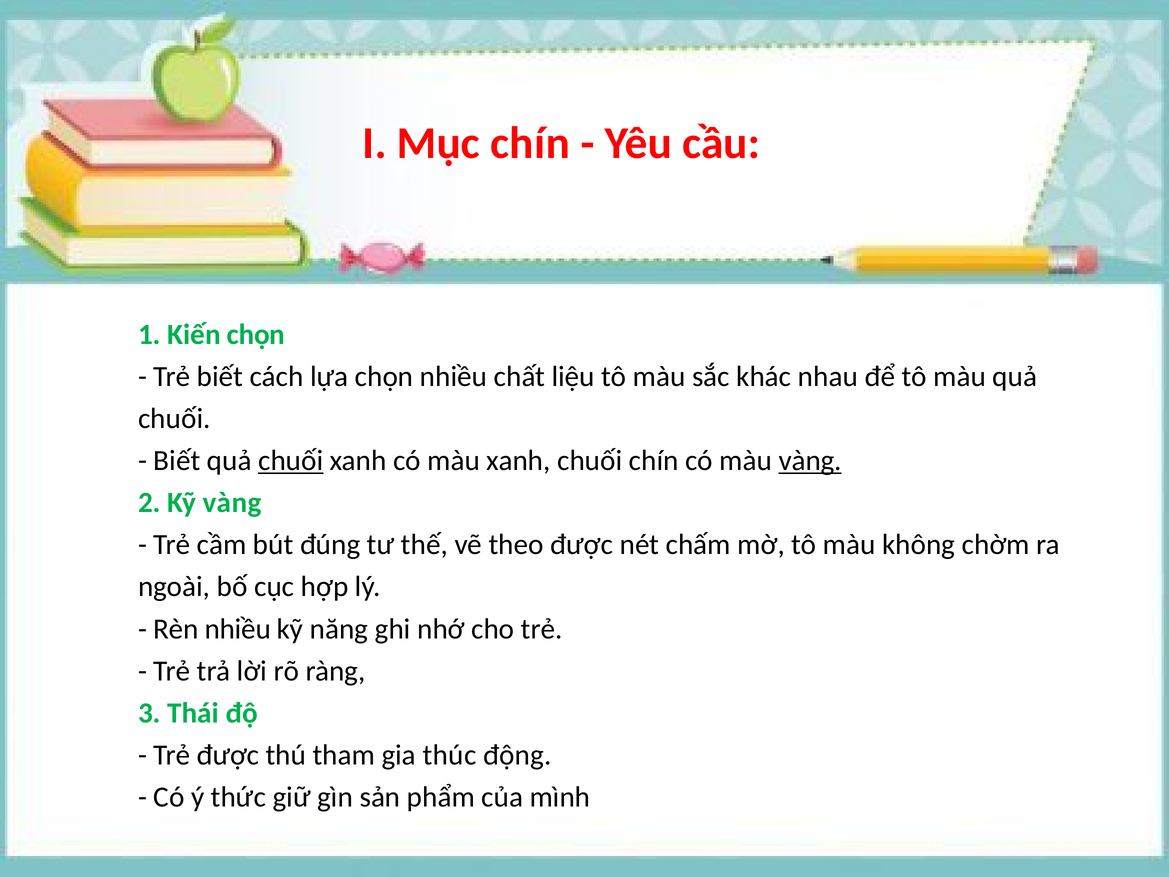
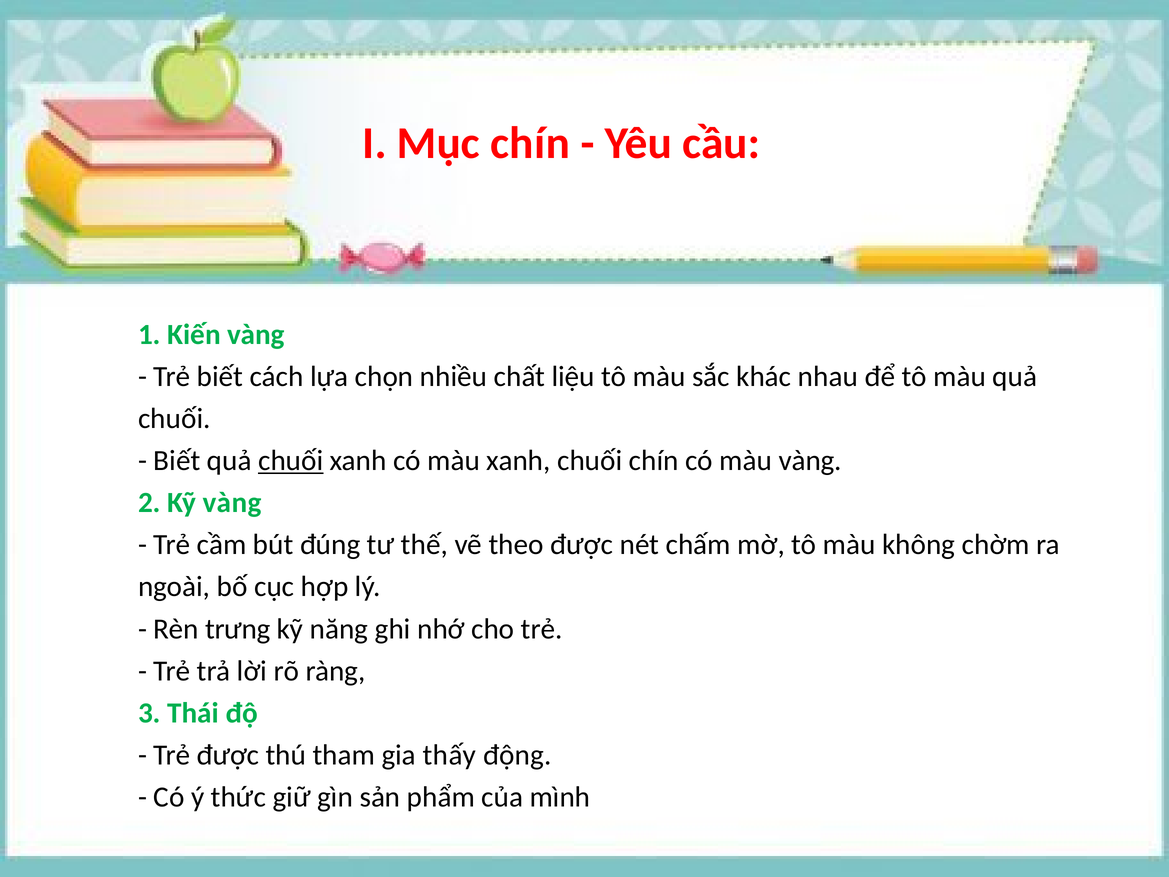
Kiến chọn: chọn -> vàng (256, 334)
vàng underline: present -> none (810, 460)
Rèn nhiều: nhiều -> trưng (238, 629)
thúc: thúc -> thấy (450, 755)
